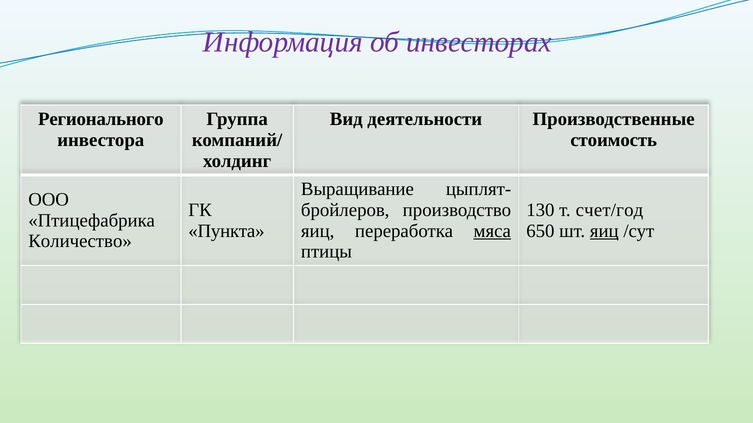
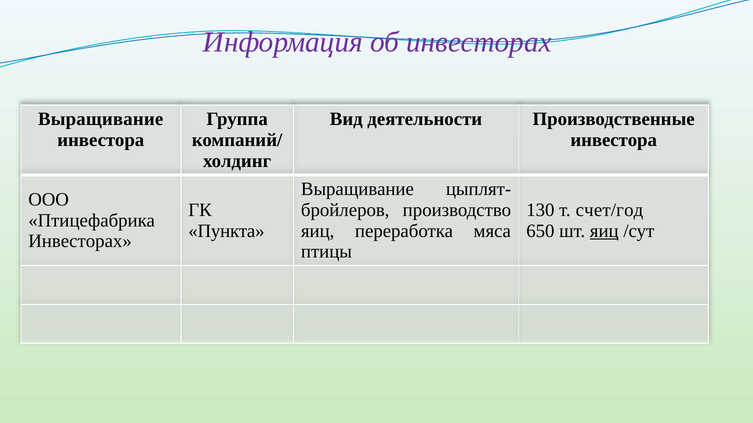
Регионального: Регионального -> Выращивание (101, 119)
стоимость: стоимость -> инвестора (614, 140)
мяса underline: present -> none (492, 231)
Количество: Количество -> Инвесторах (80, 242)
